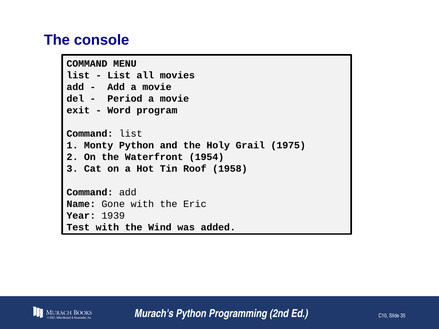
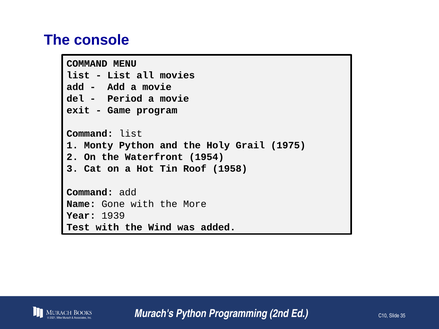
Word: Word -> Game (119, 110)
Eric: Eric -> More (195, 204)
